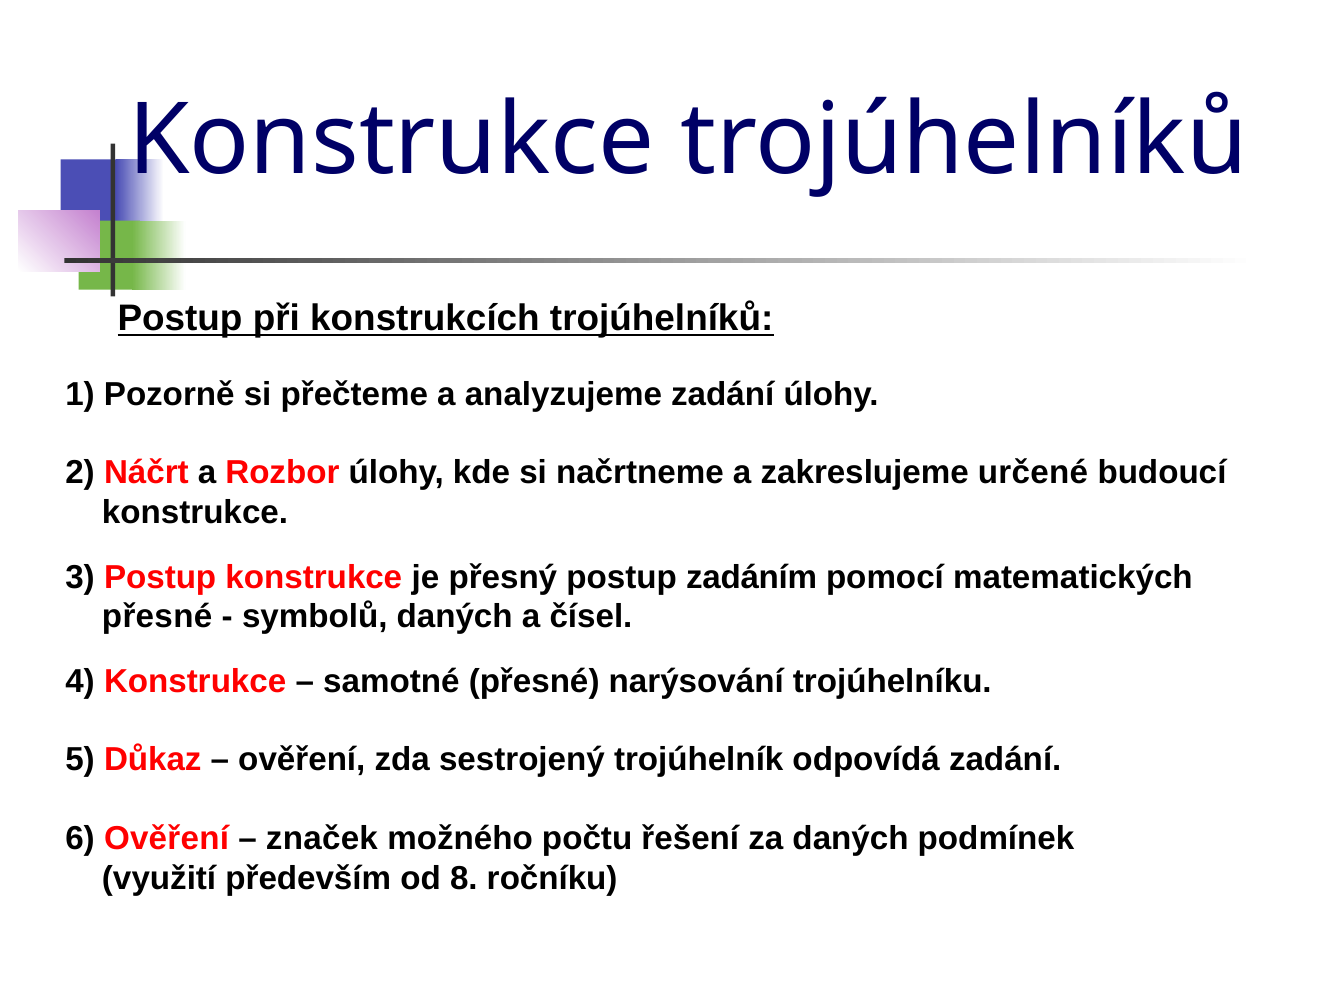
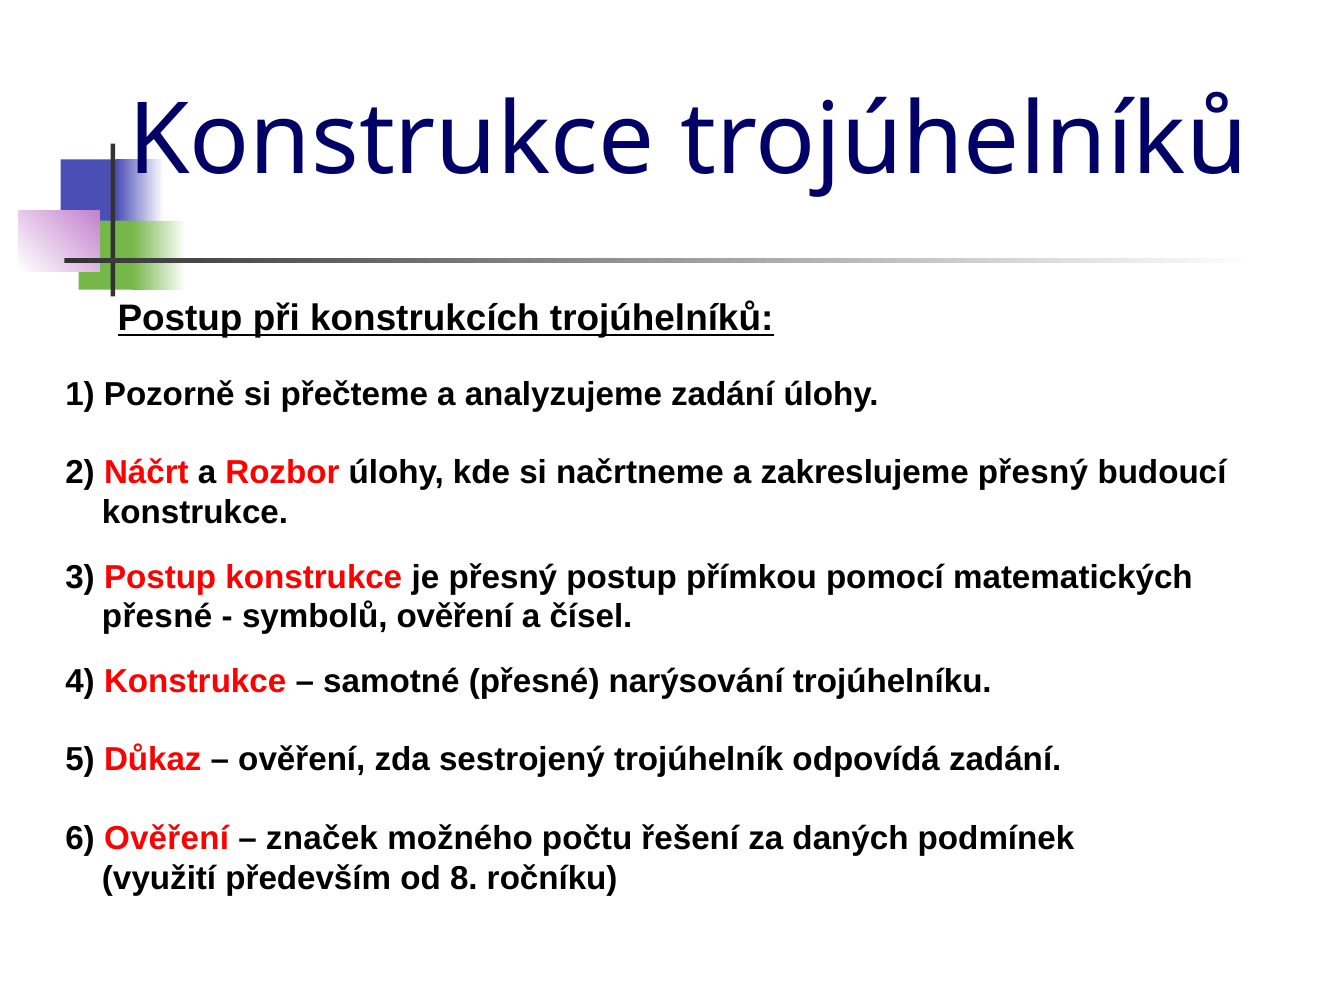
zakreslujeme určené: určené -> přesný (1033, 473)
zadáním: zadáním -> přímkou (751, 577)
symbolů daných: daných -> ověření (455, 617)
